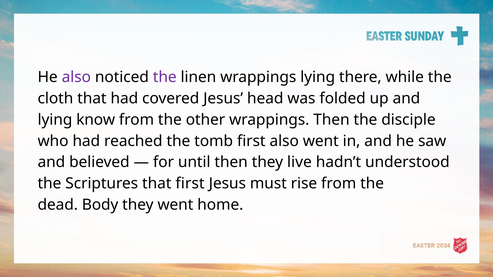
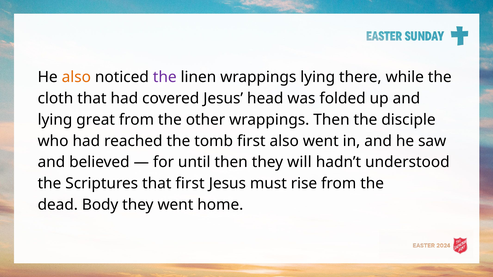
also colour: purple -> orange (76, 77)
know: know -> great (96, 120)
live: live -> will (299, 162)
